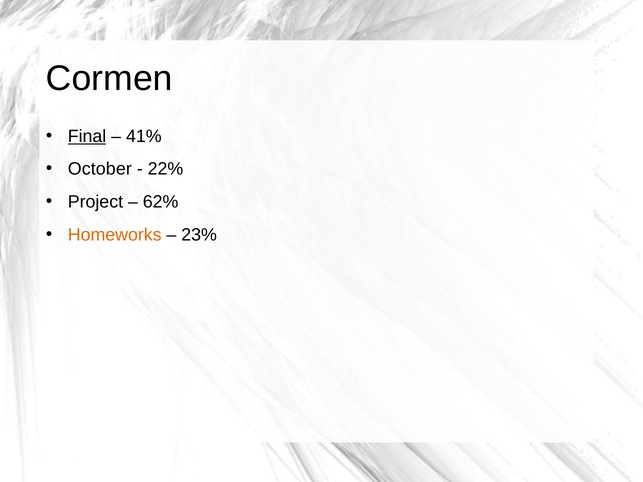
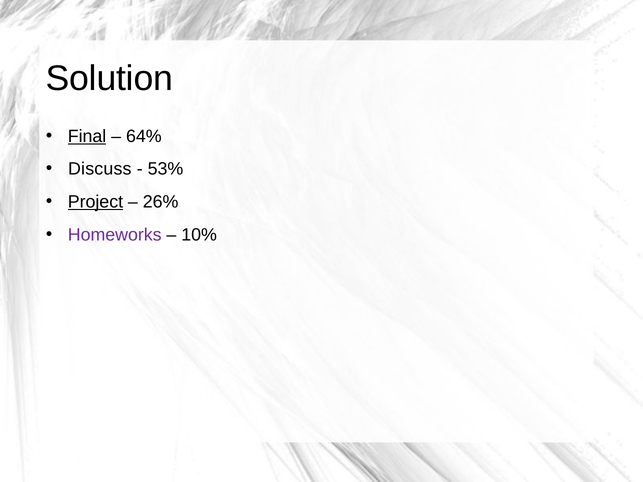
Cormen: Cormen -> Solution (109, 79)
41%: 41% -> 64% (144, 136)
October: October -> Discuss (100, 169)
22%: 22% -> 53% (165, 169)
Project underline: none -> present (95, 202)
62%: 62% -> 26% (161, 202)
Homeworks colour: orange -> purple (115, 235)
23%: 23% -> 10% (199, 235)
